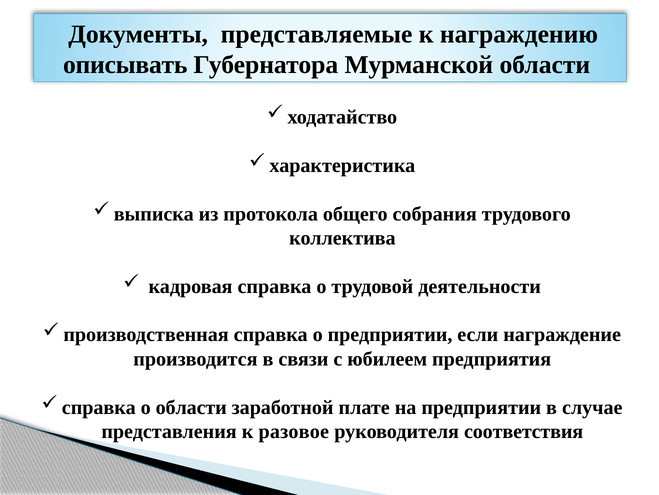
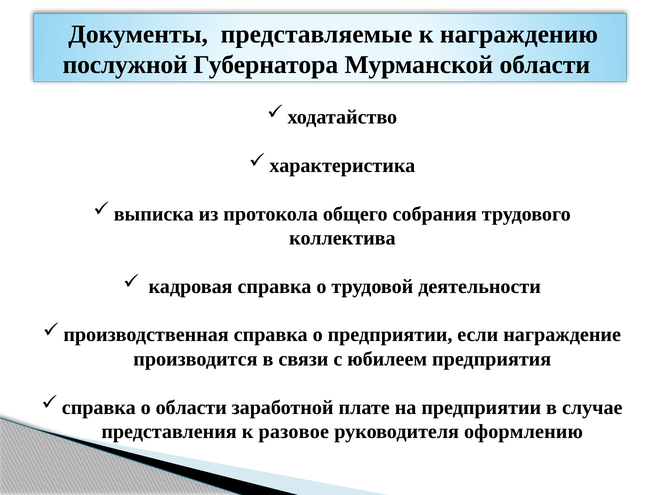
описывать: описывать -> послужной (125, 65)
соответствия: соответствия -> оформлению (524, 431)
